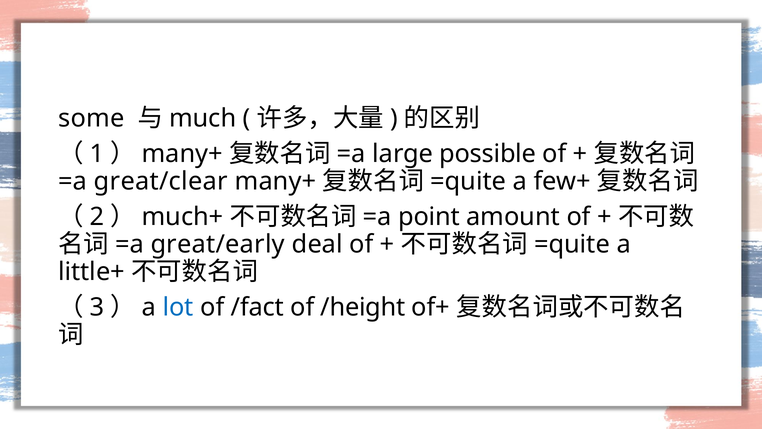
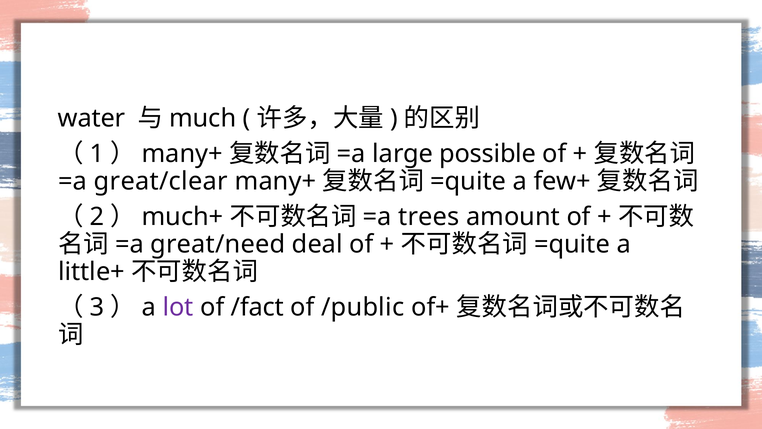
some: some -> water (92, 118)
point: point -> trees (429, 217)
great/early: great/early -> great/need (218, 244)
lot colour: blue -> purple (178, 307)
/height: /height -> /public (363, 307)
